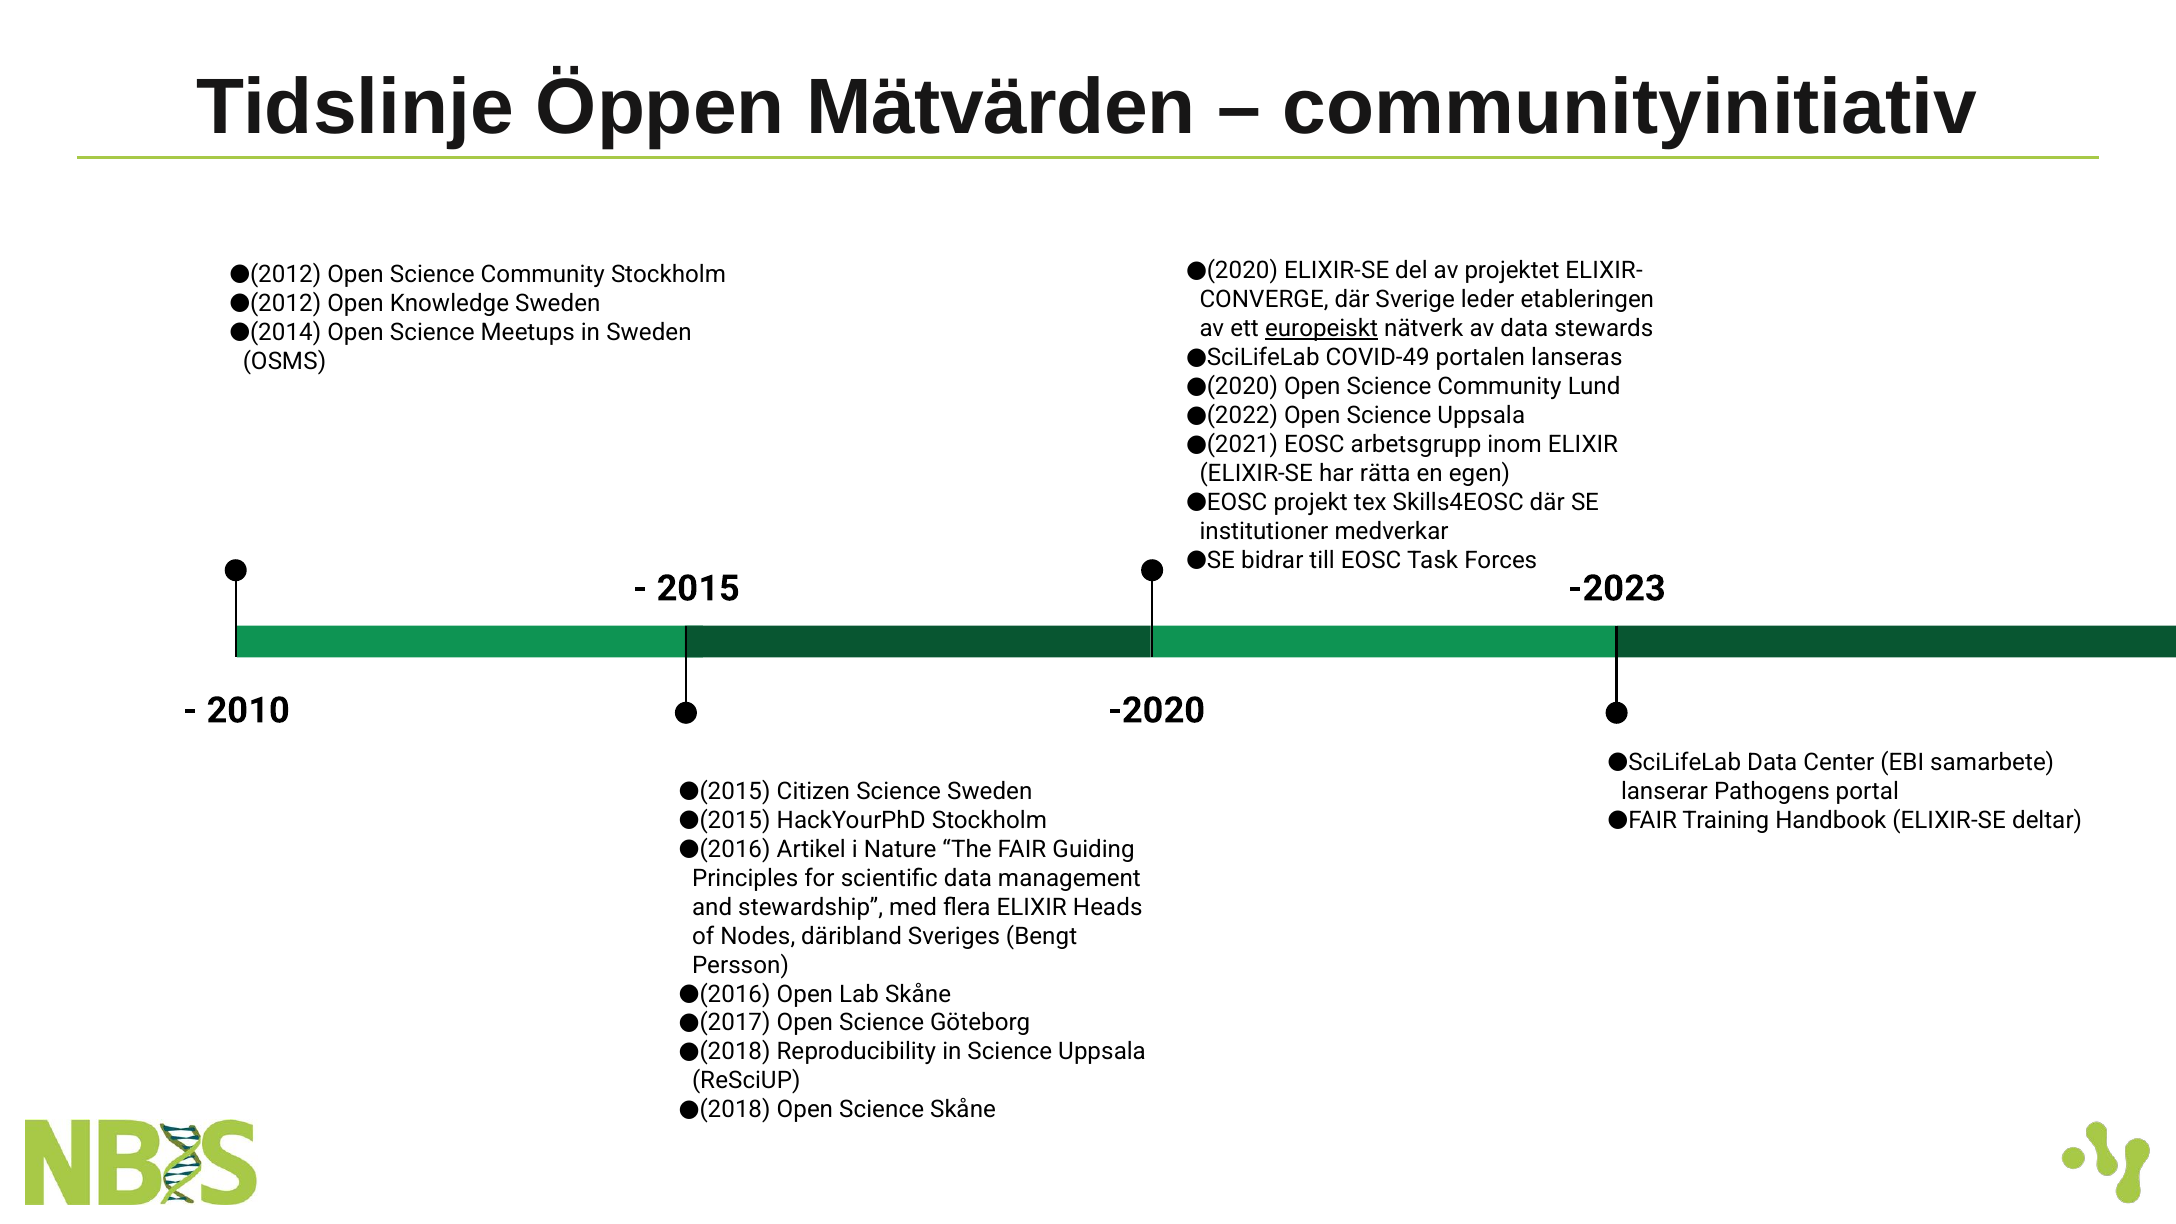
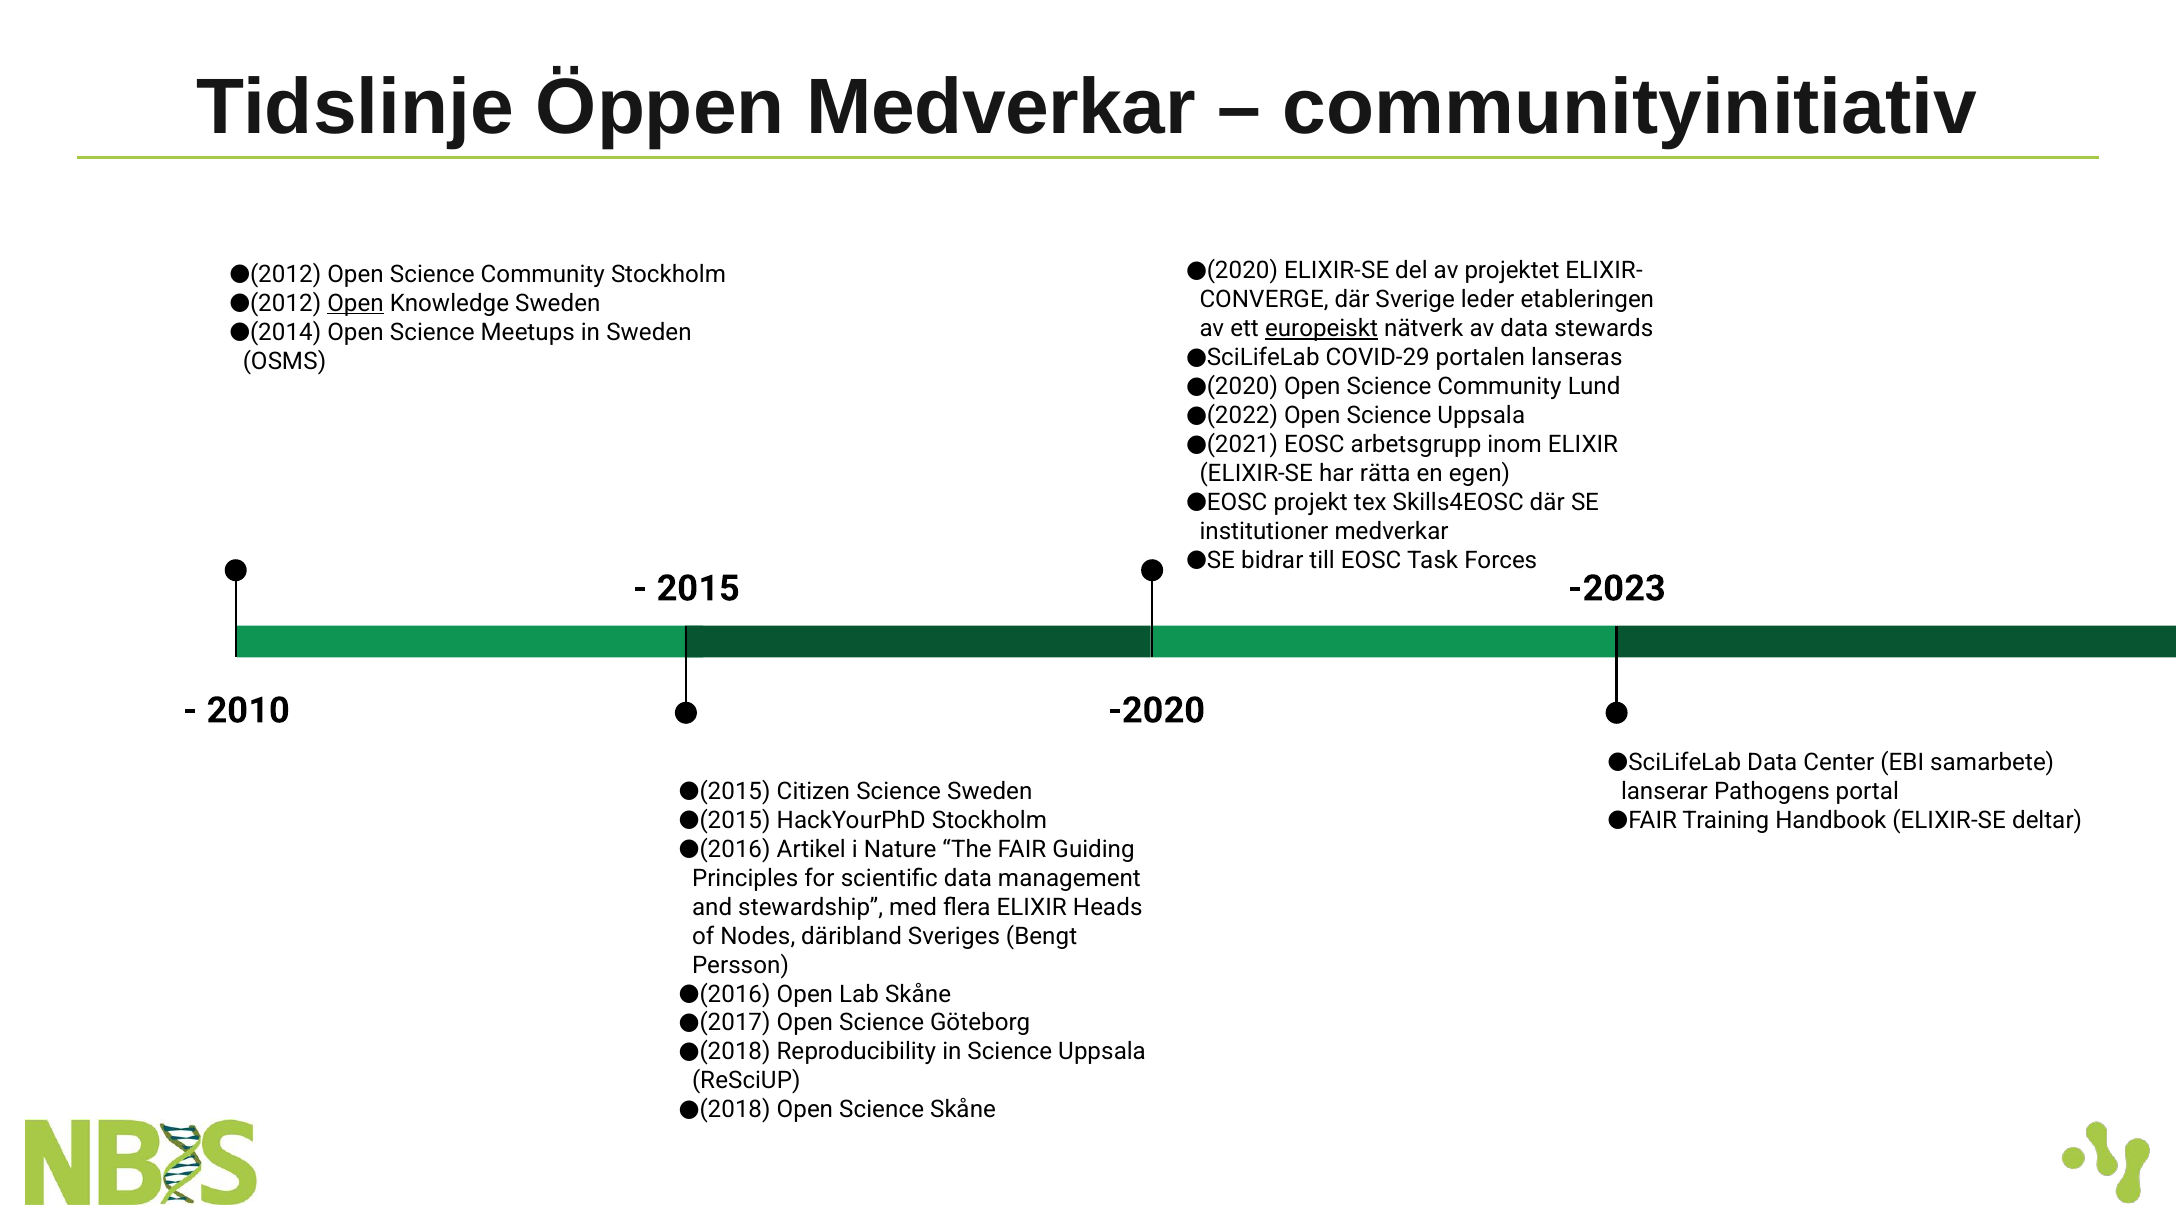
Öppen Mätvärden: Mätvärden -> Medverkar (1001, 107)
Open underline: none -> present (355, 303)
COVID-49: COVID-49 -> COVID-29 (1378, 358)
